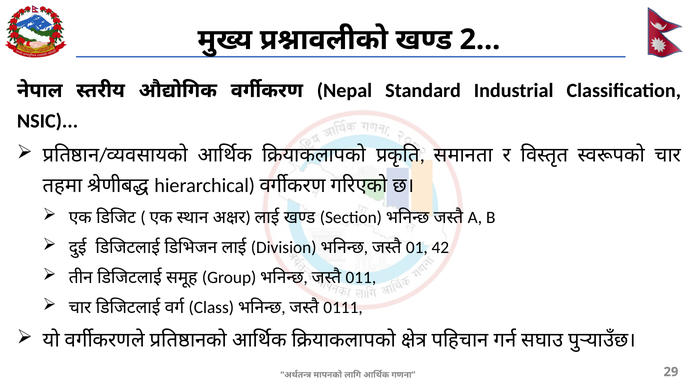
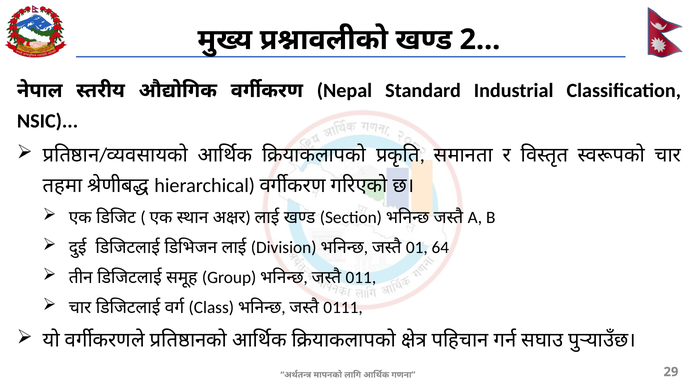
42: 42 -> 64 (440, 248)
